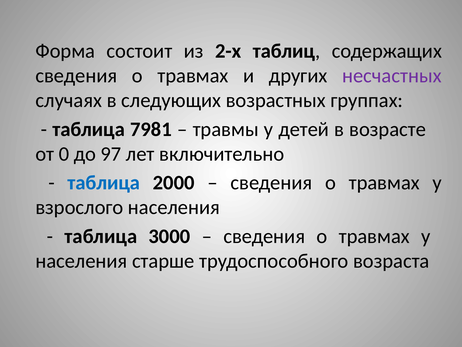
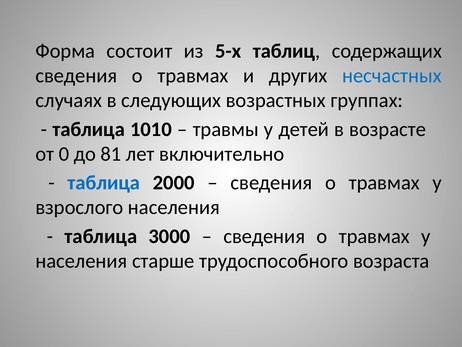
2-х: 2-х -> 5-х (228, 51)
несчастных colour: purple -> blue (392, 76)
7981: 7981 -> 1010 (151, 129)
97: 97 -> 81 (111, 154)
